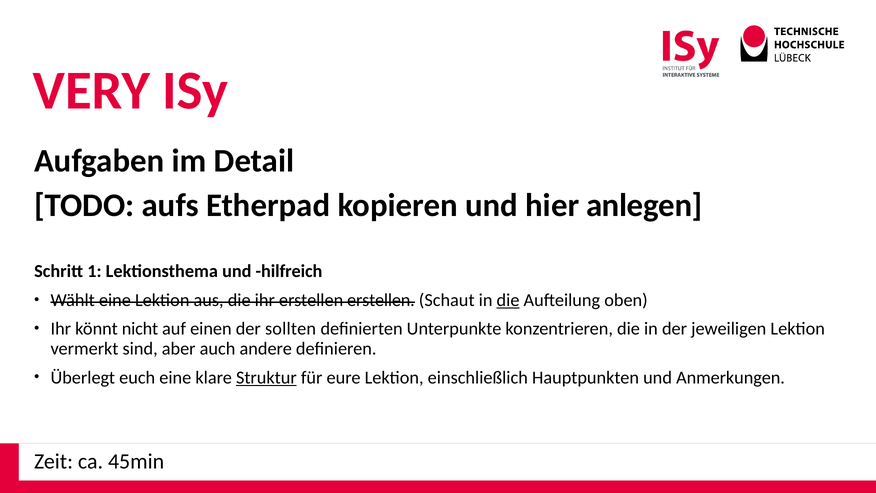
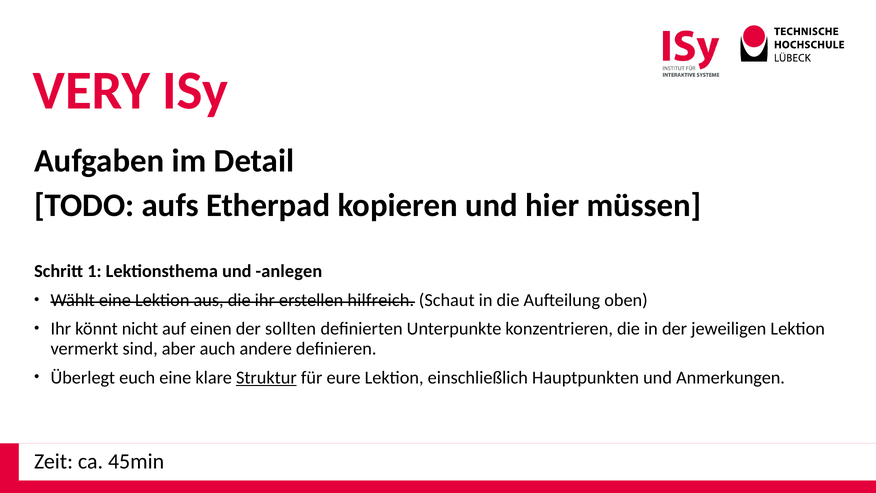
anlegen: anlegen -> müssen (644, 205)
hilfreich: hilfreich -> anlegen (289, 271)
erstellen erstellen: erstellen -> hilfreich (381, 300)
die underline: present -> none (508, 300)
